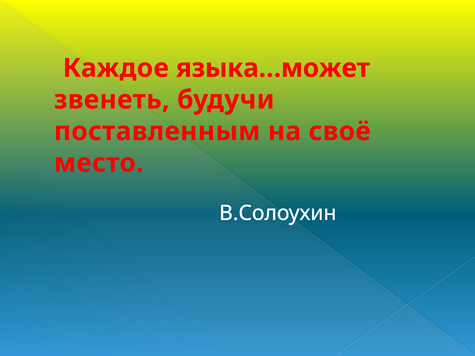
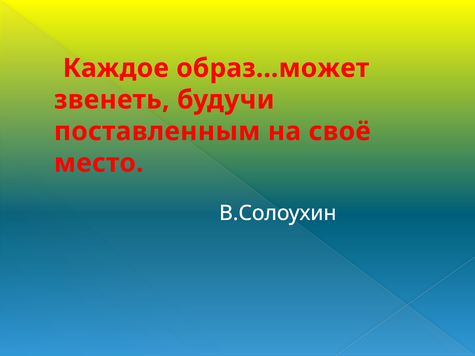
языка…может: языка…может -> образ…может (273, 68)
